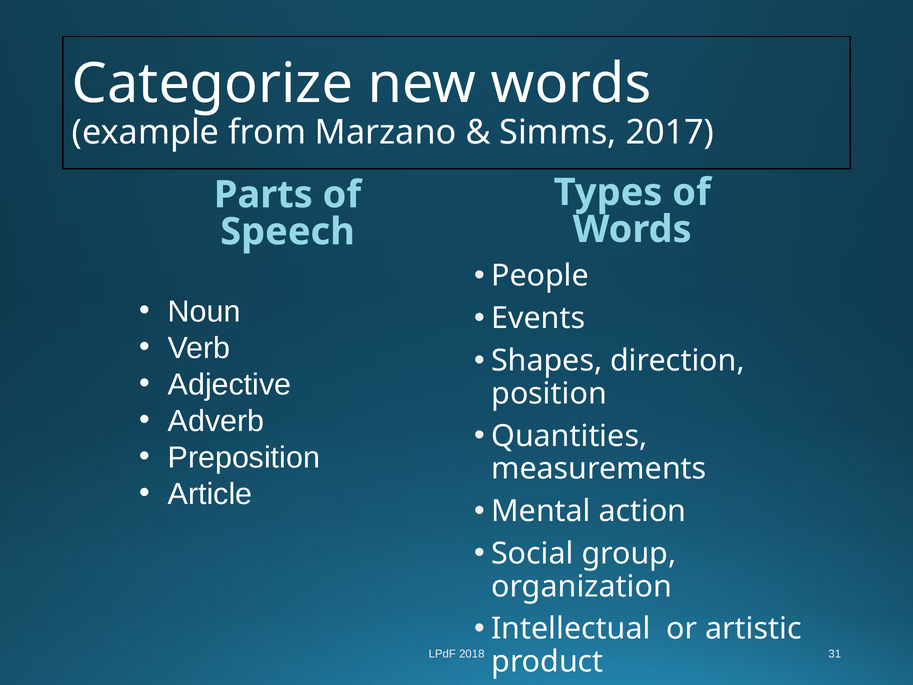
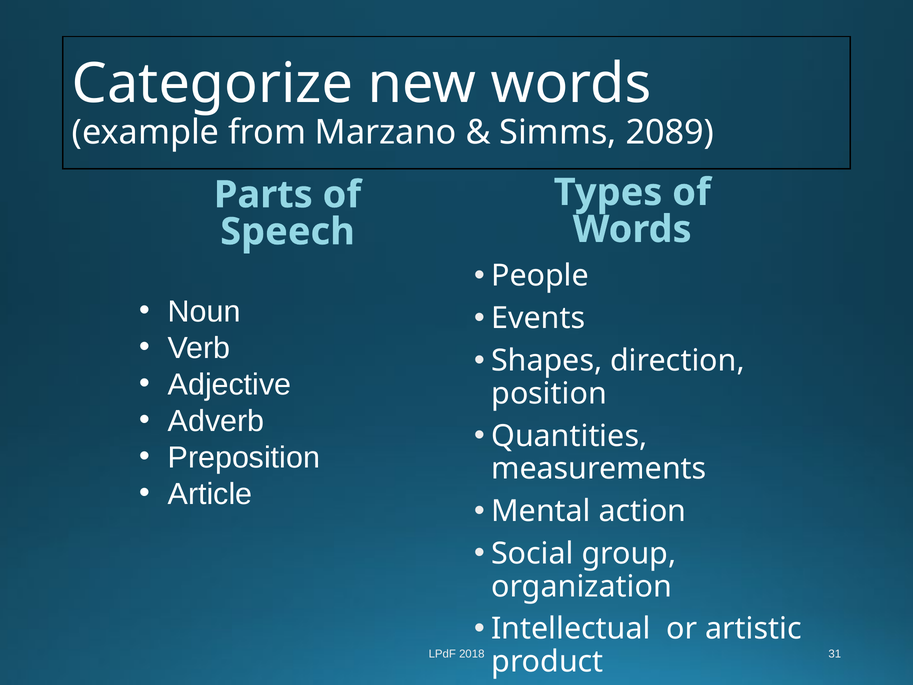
2017: 2017 -> 2089 (670, 133)
